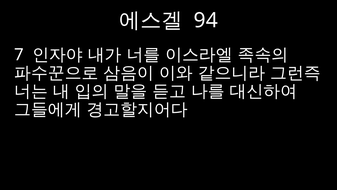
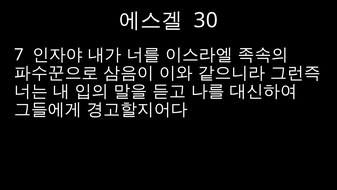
94: 94 -> 30 (206, 20)
